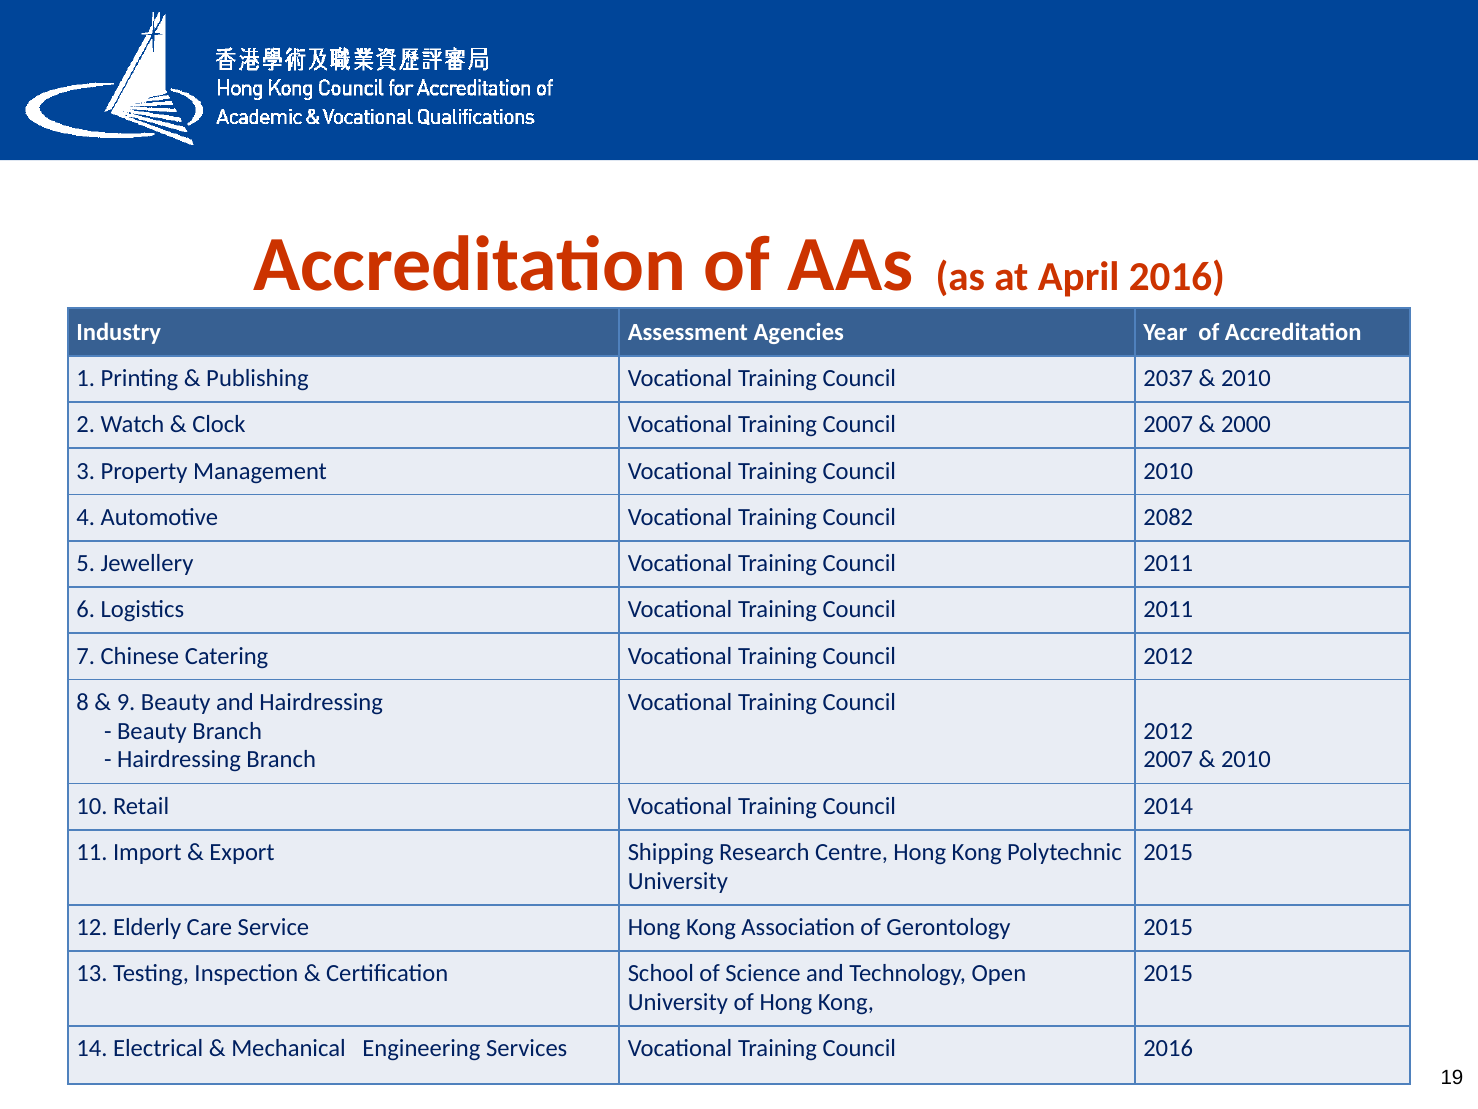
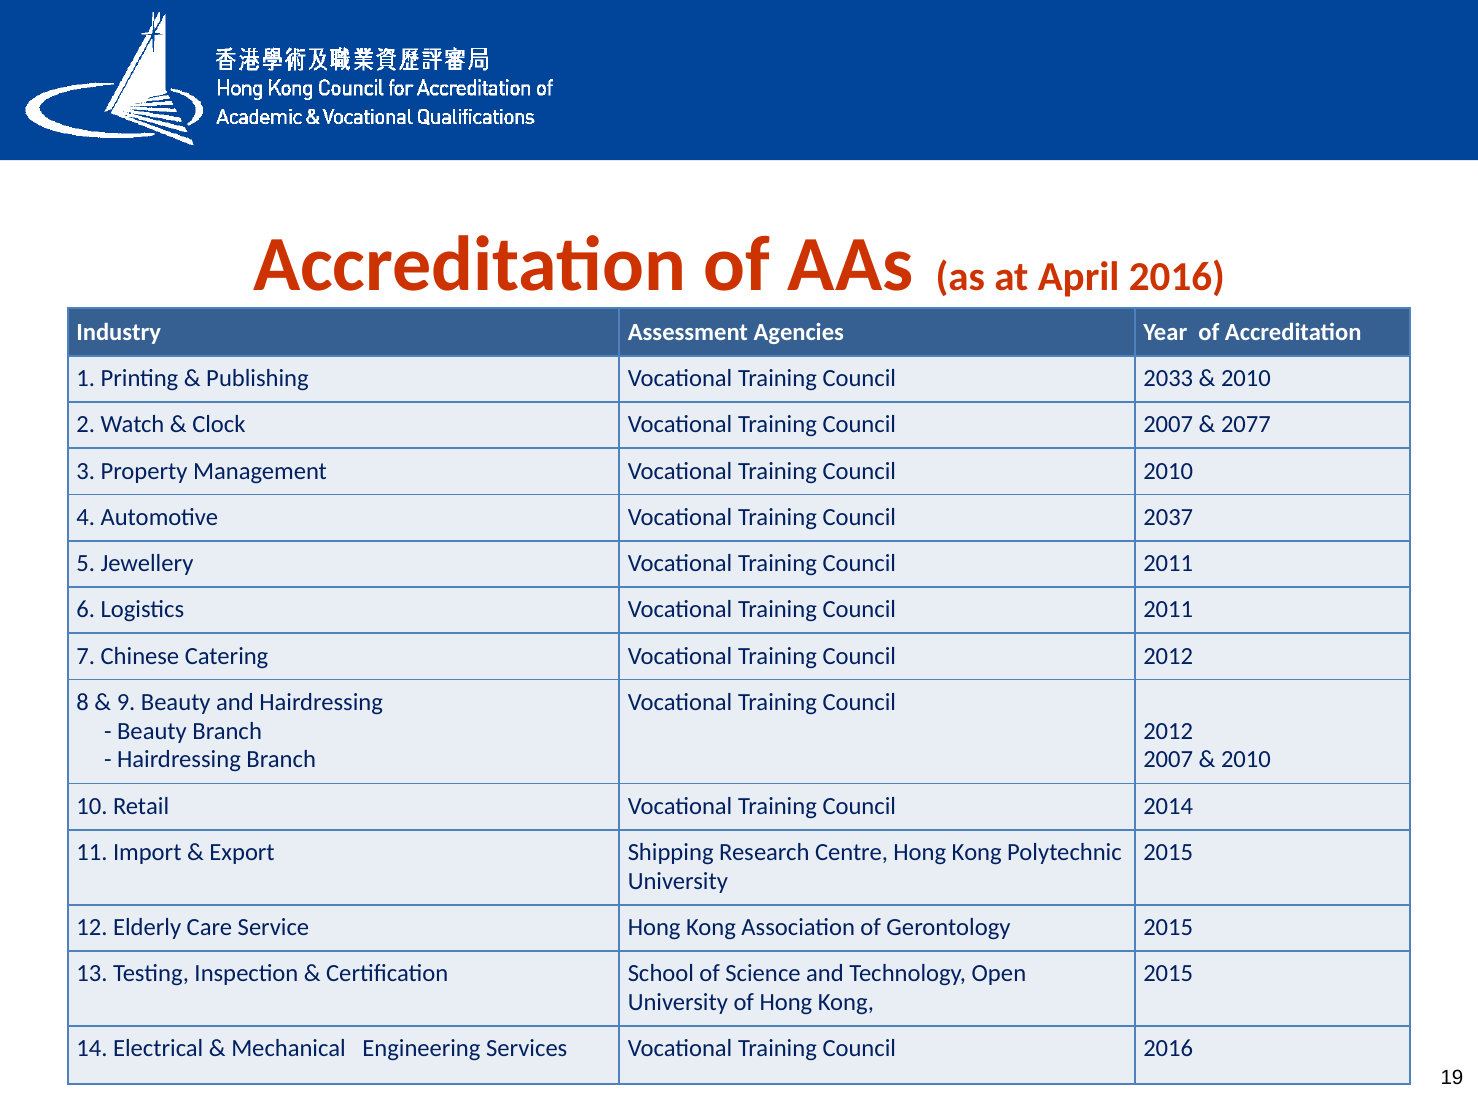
2037: 2037 -> 2033 (1168, 378)
2000: 2000 -> 2077 (1246, 424)
2082: 2082 -> 2037 (1168, 517)
